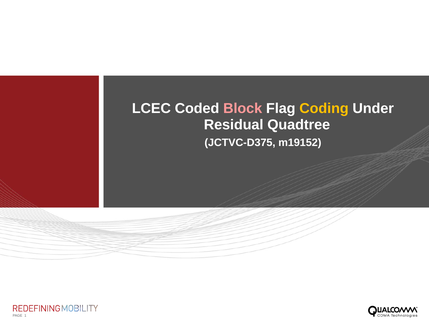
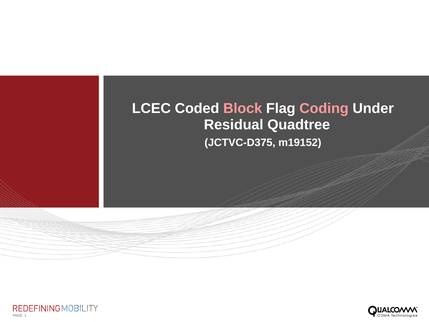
Coding colour: yellow -> pink (324, 108)
